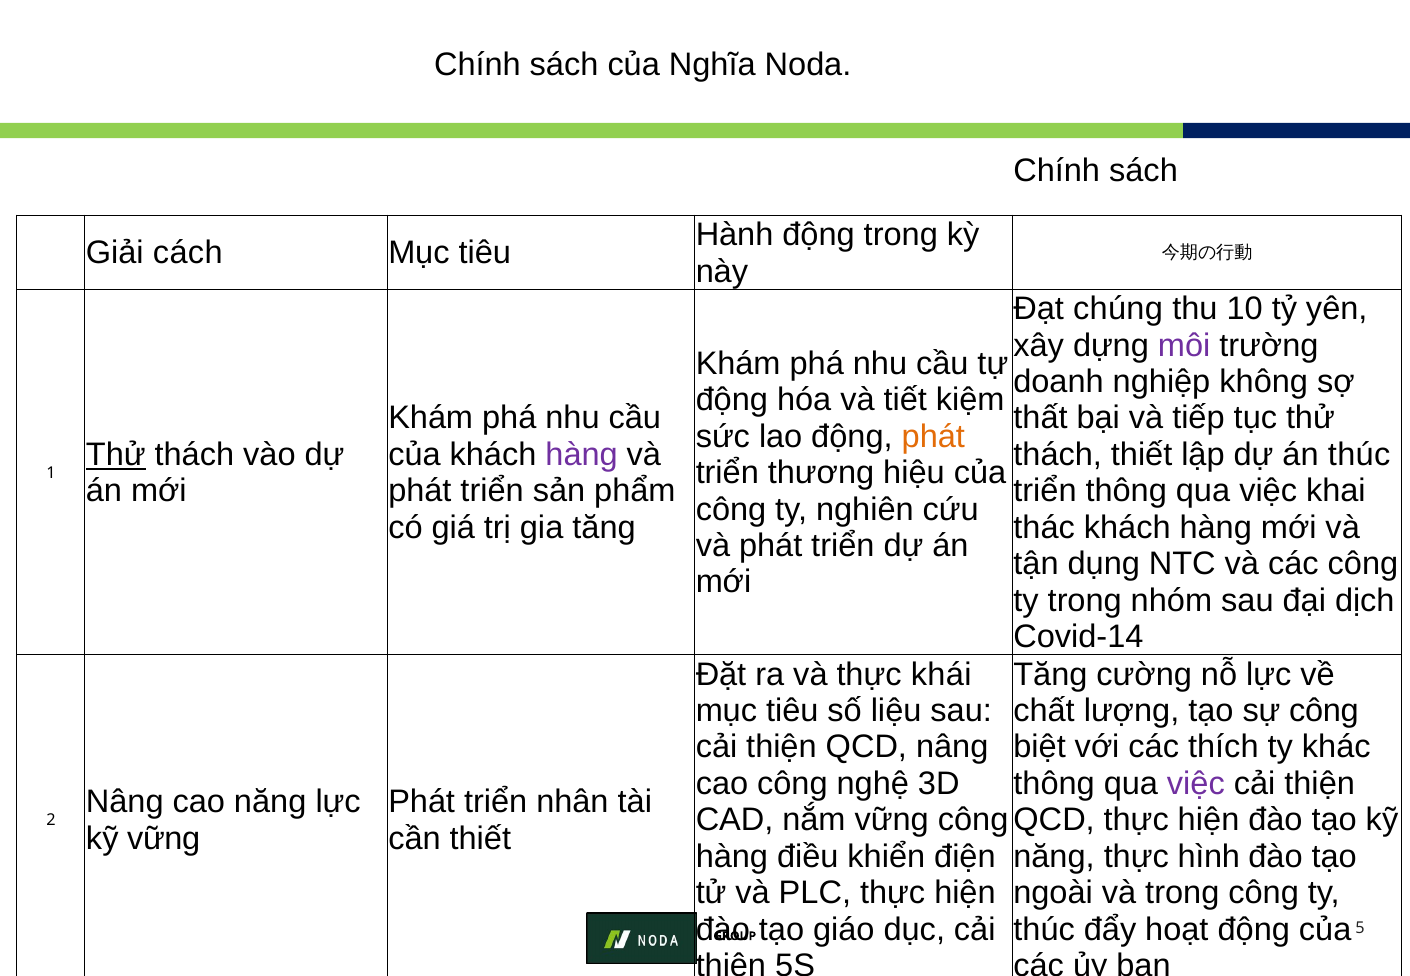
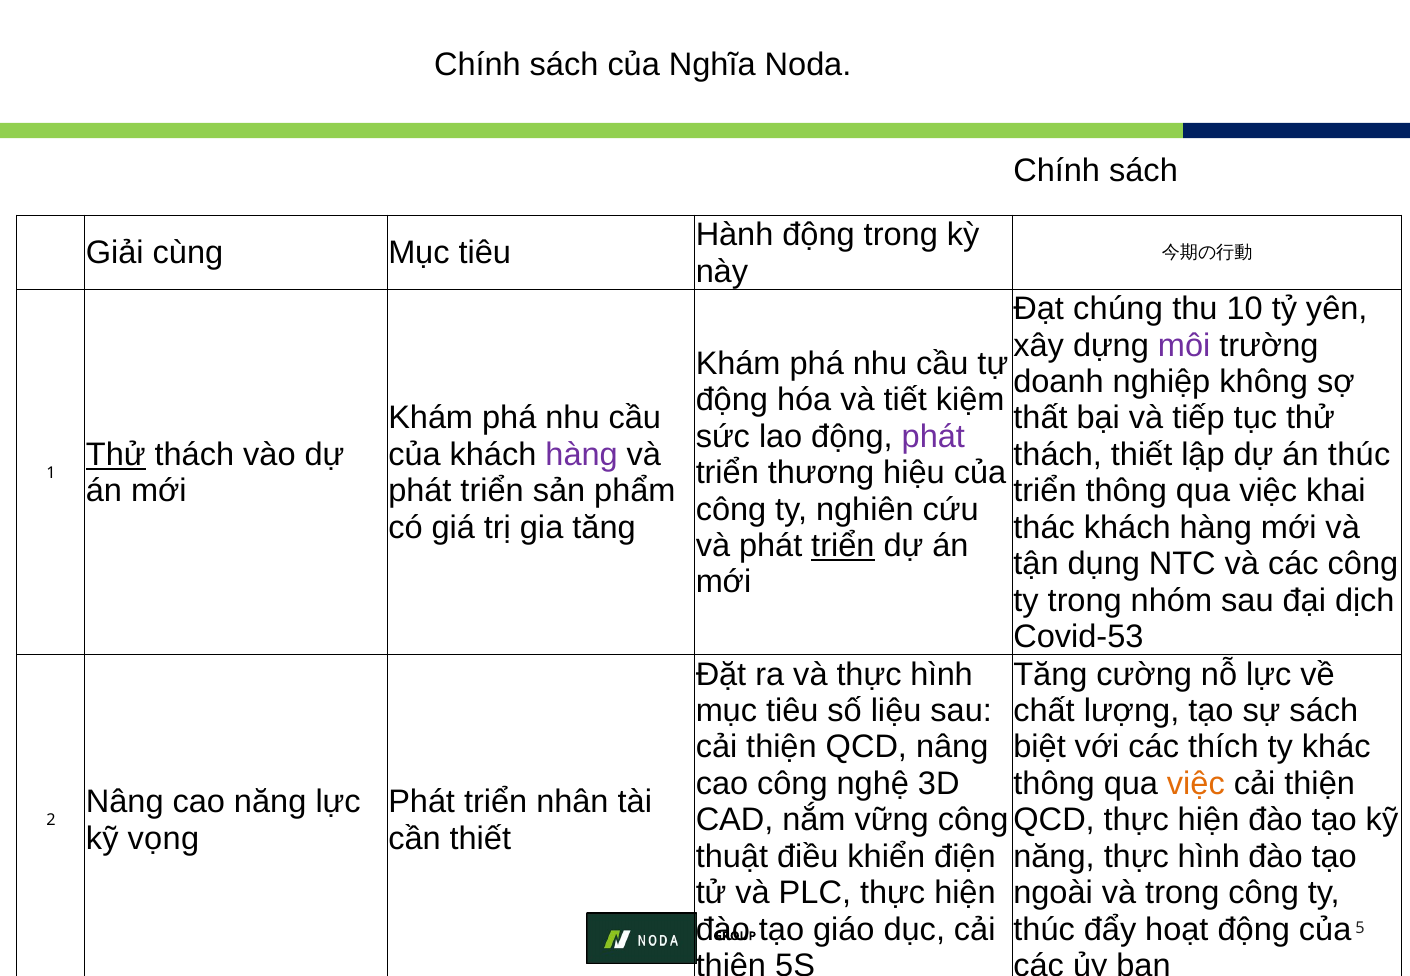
cách: cách -> cùng (188, 253)
phát colour: orange -> purple (933, 437)
triển underline: none -> present (843, 546)
Covid-14: Covid-14 -> Covid-53 (1078, 637)
và thực khái: khái -> hình (942, 674)
sự công: công -> sách (1324, 711)
việc colour: purple -> orange (1196, 784)
kỹ vững: vững -> vọng (163, 838)
hàng: hàng -> thuật (732, 857)
